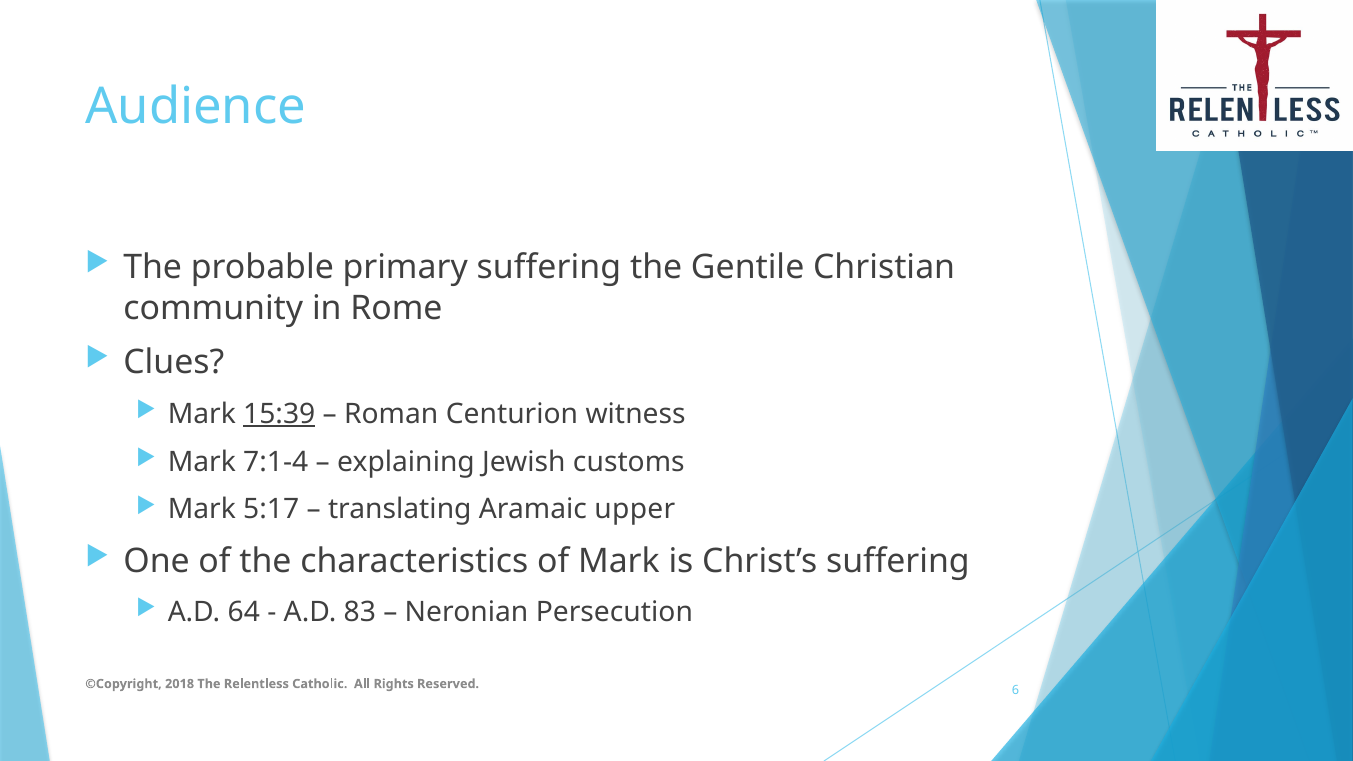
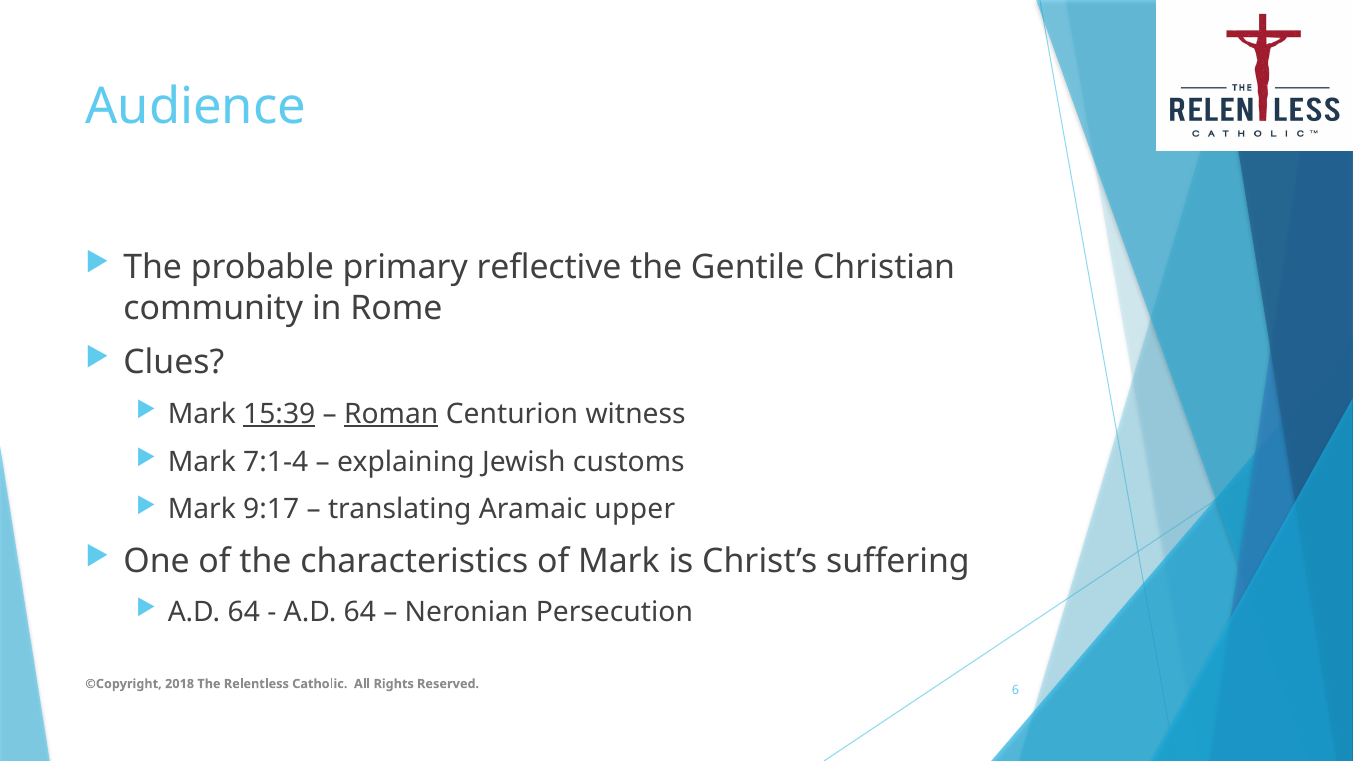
primary suffering: suffering -> reflective (549, 268)
Roman underline: none -> present (391, 414)
5:17: 5:17 -> 9:17 (271, 510)
83: 83 -> 64 (360, 612)
